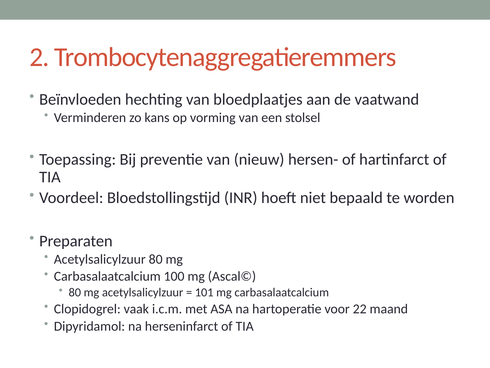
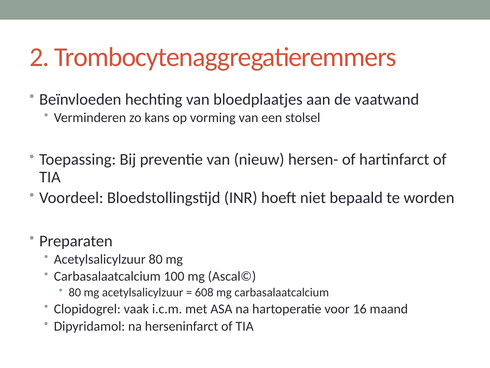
101: 101 -> 608 (204, 292)
22: 22 -> 16 (360, 309)
